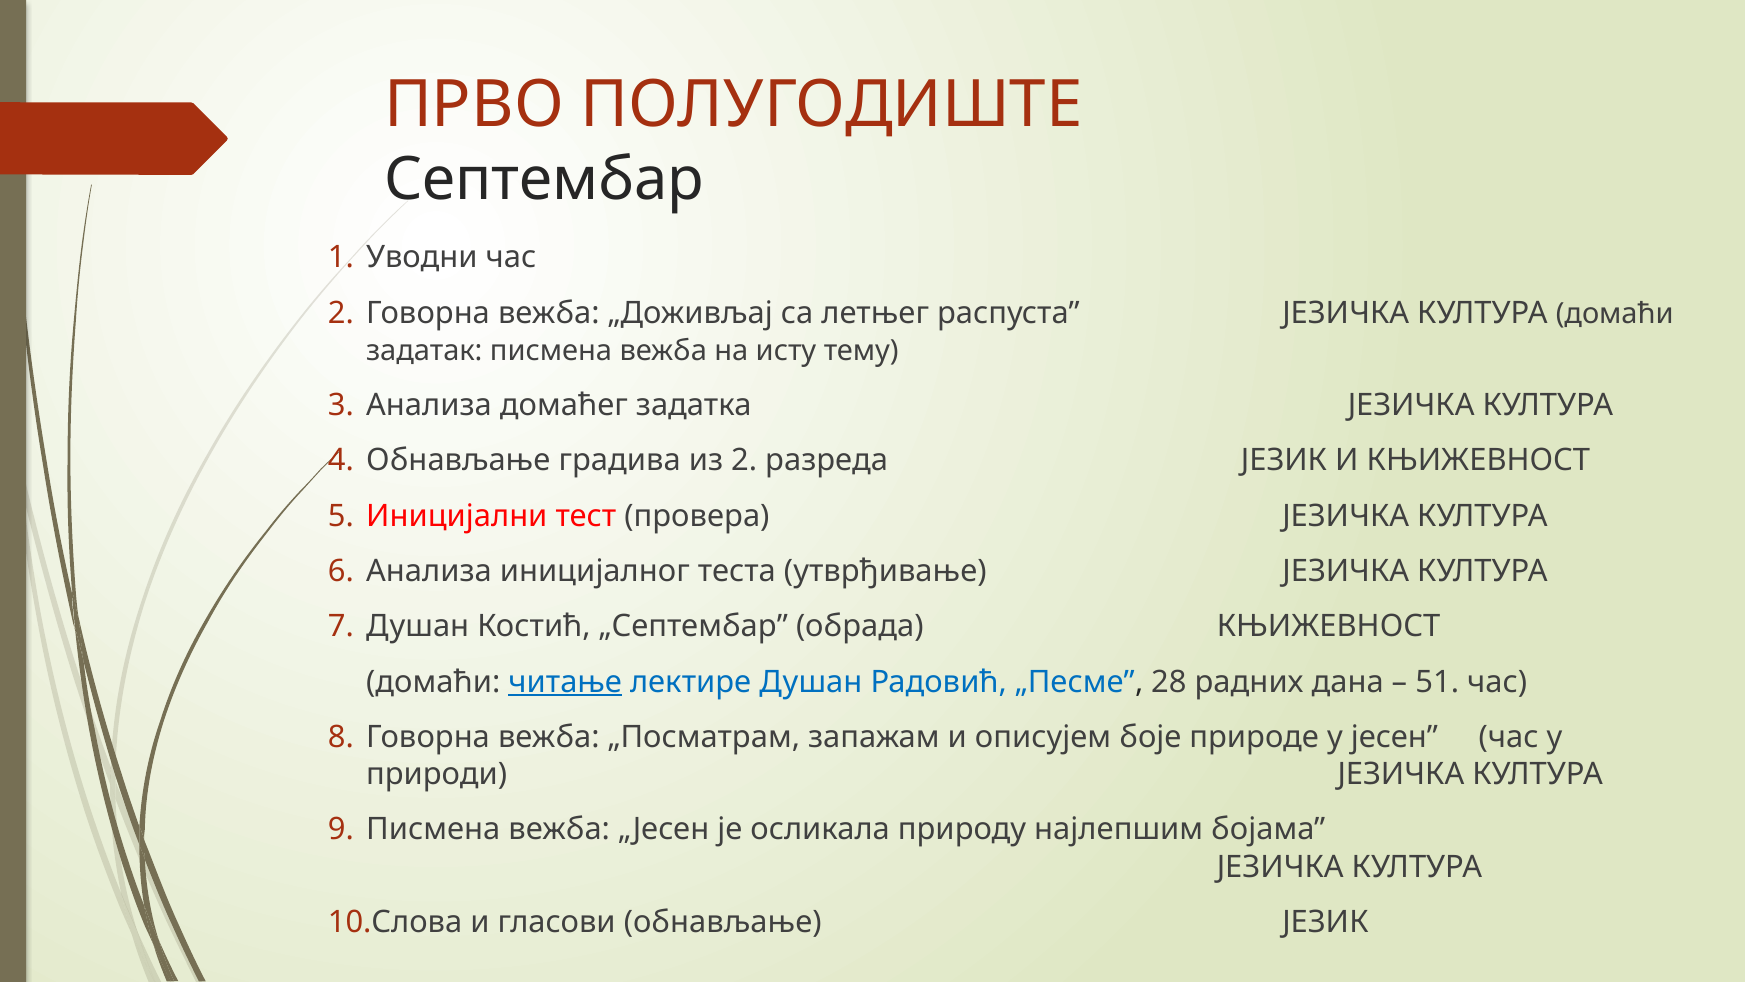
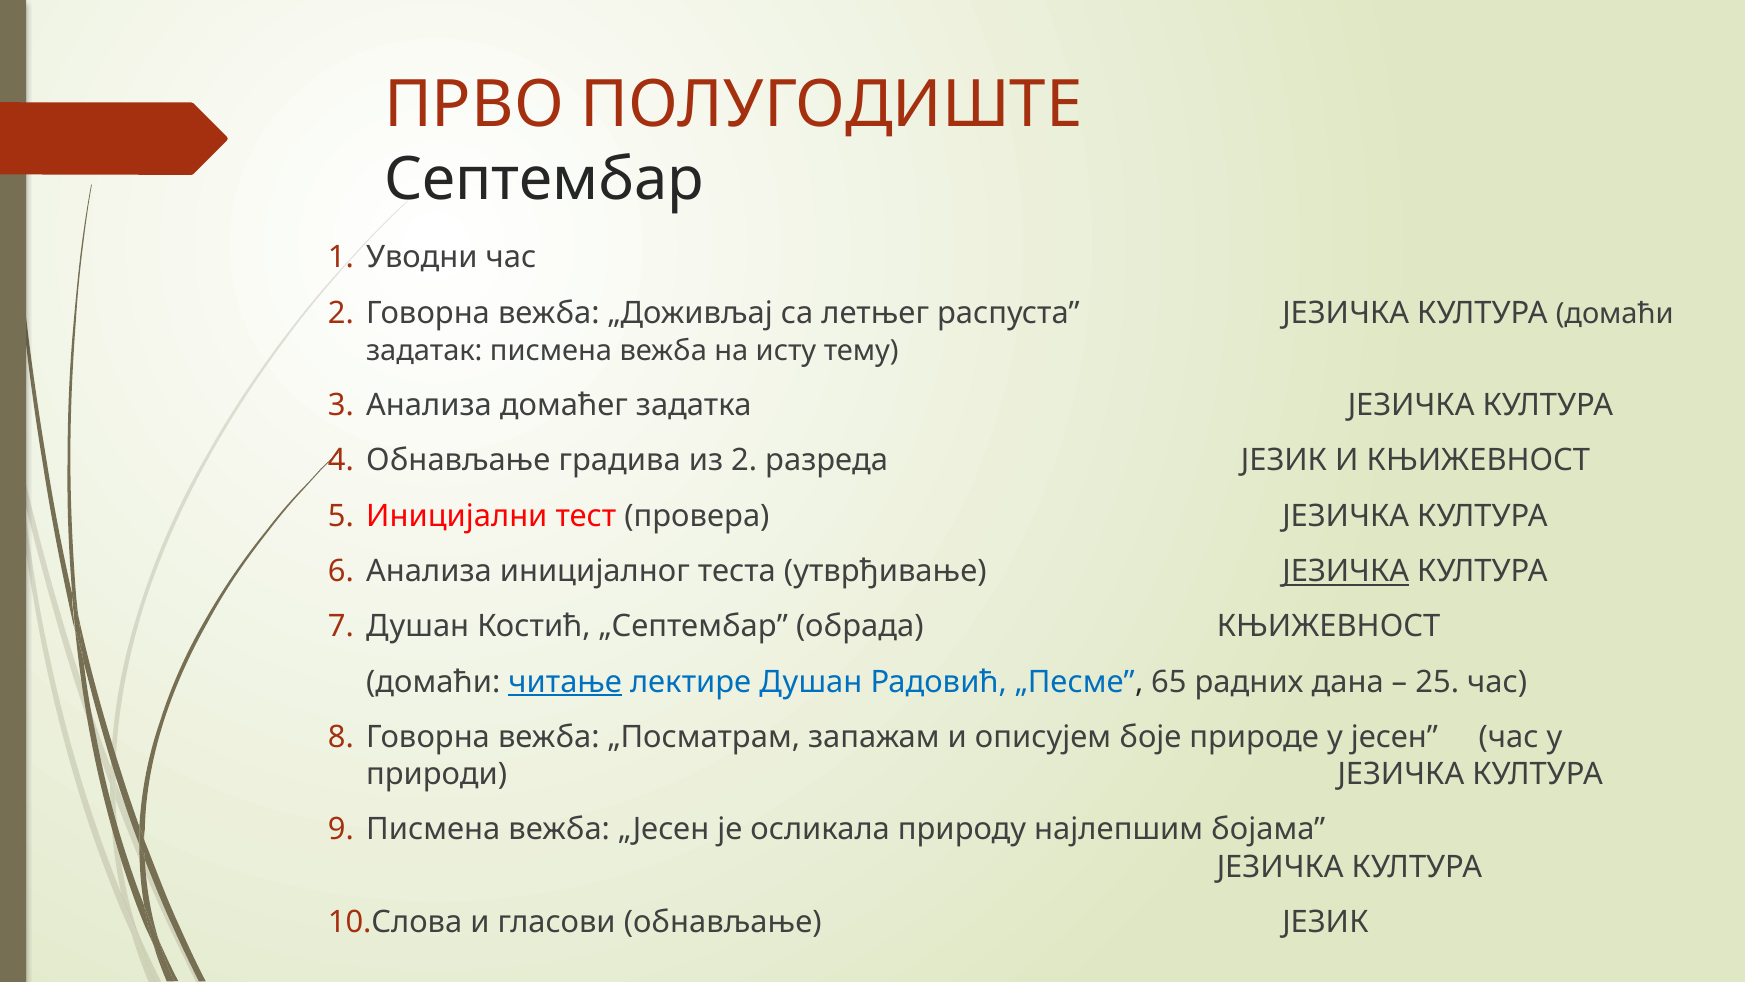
ЈЕЗИЧКА underline: none -> present (1346, 571)
28: 28 -> 65 (1169, 682)
51: 51 -> 25 (1437, 682)
